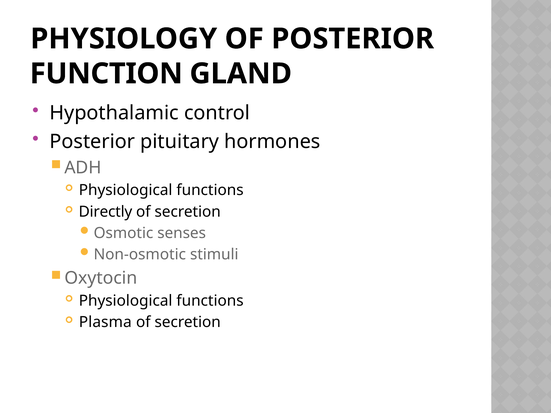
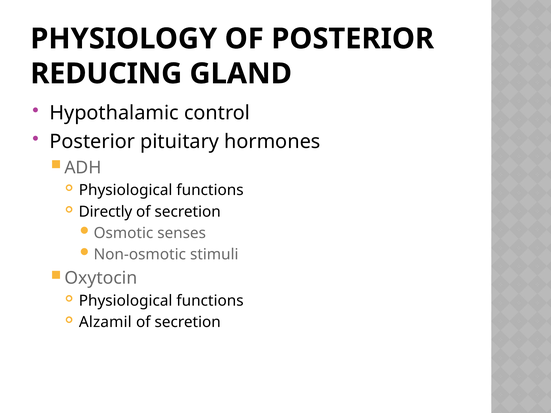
FUNCTION: FUNCTION -> REDUCING (106, 74)
Plasma: Plasma -> Alzamil (105, 322)
